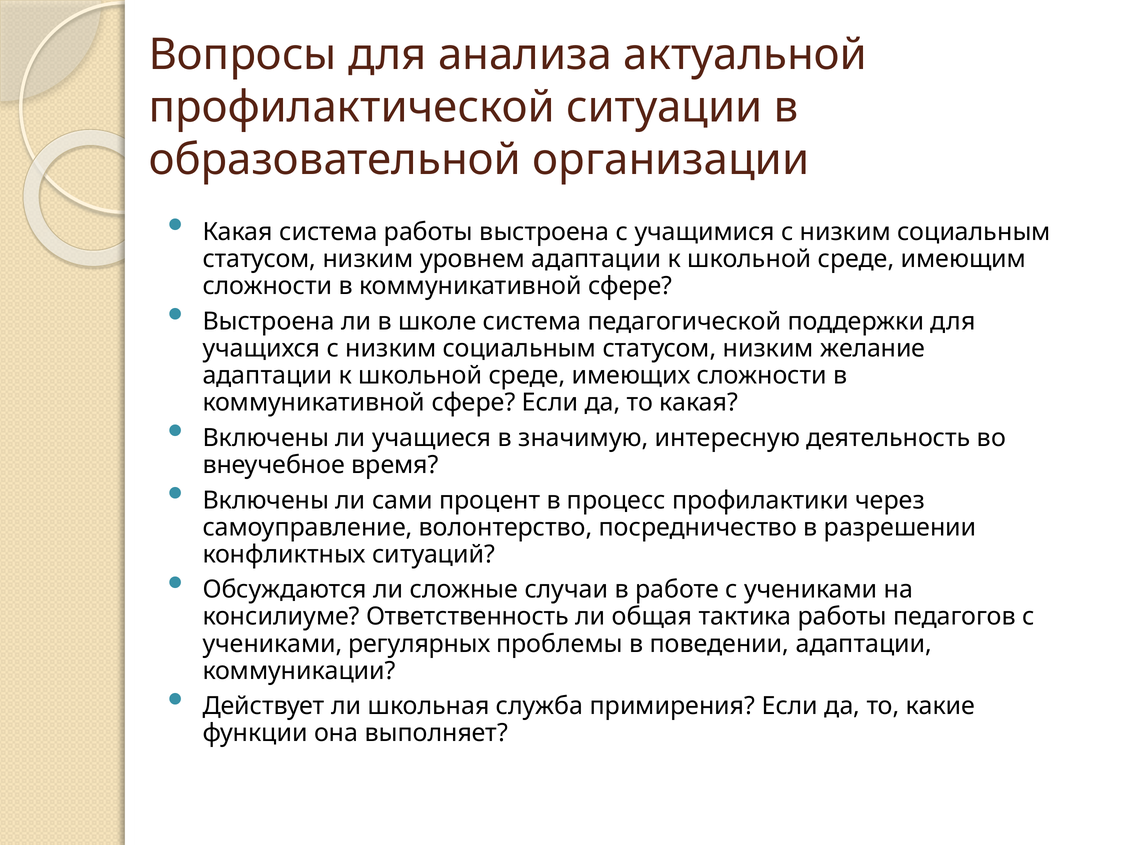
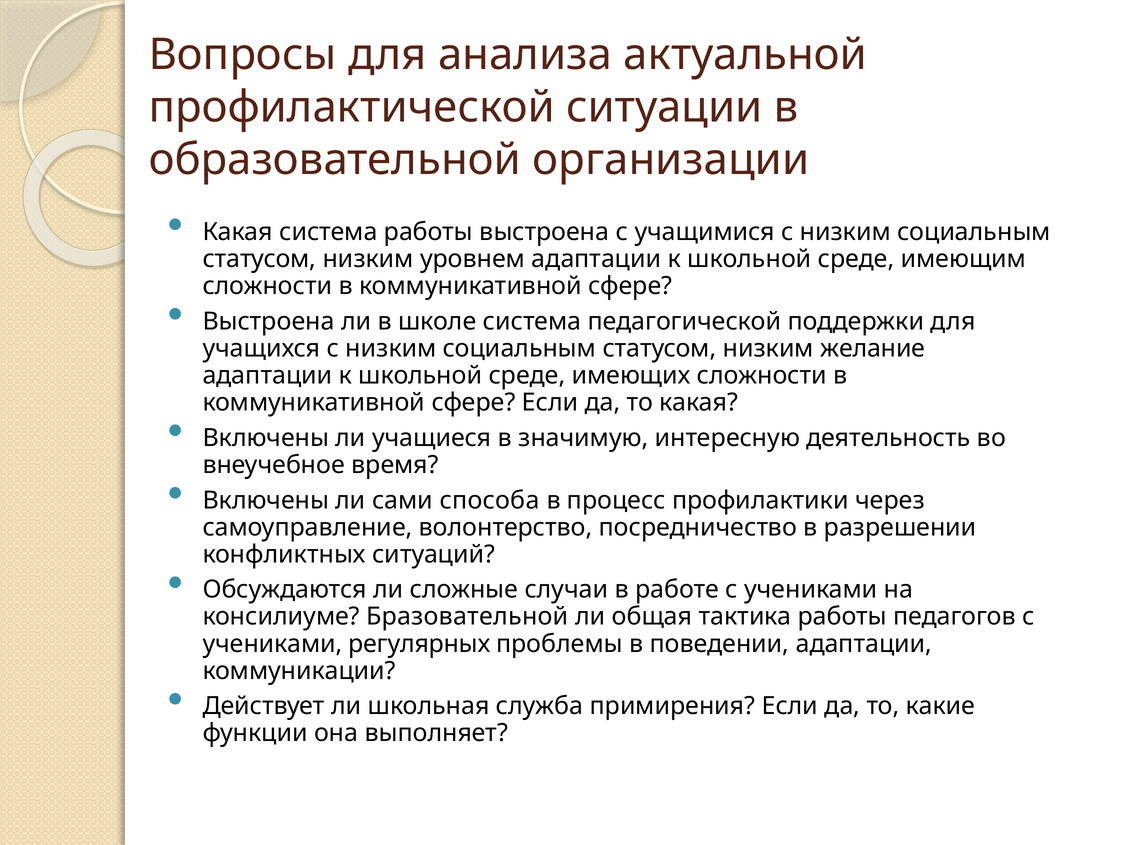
процент: процент -> способа (490, 500)
Ответственность: Ответственность -> Бразовательной (467, 617)
